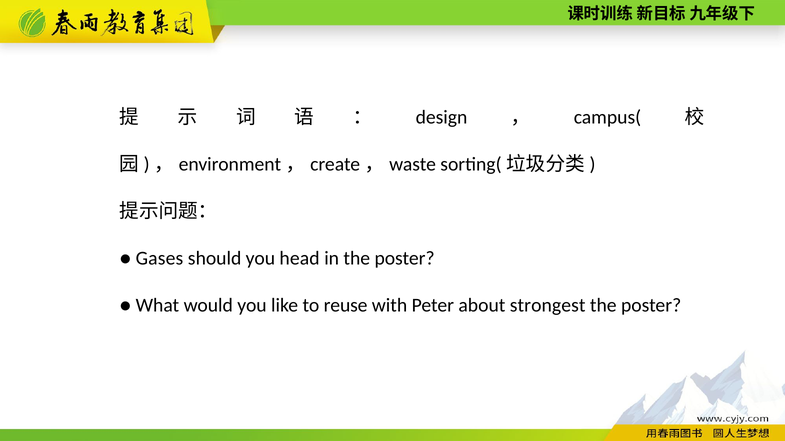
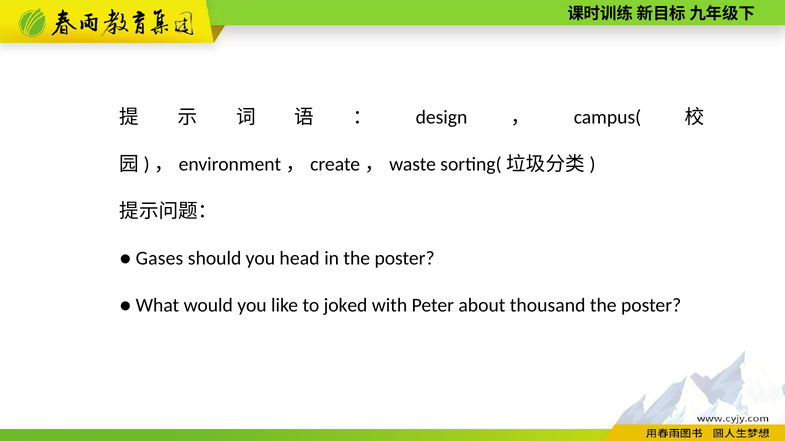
reuse: reuse -> joked (346, 306)
strongest: strongest -> thousand (548, 306)
